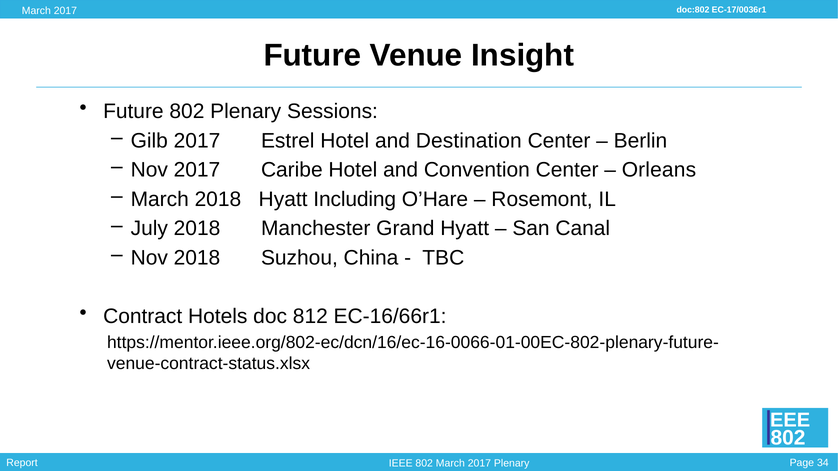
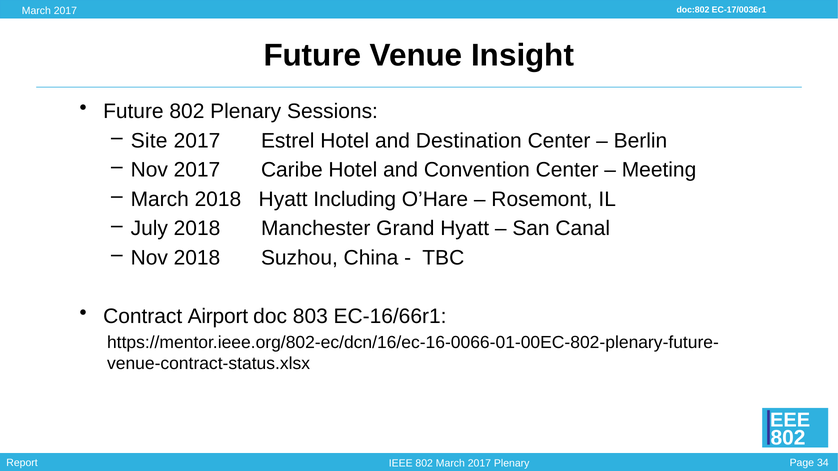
Gilb: Gilb -> Site (149, 141)
Orleans: Orleans -> Meeting (659, 170)
Hotels: Hotels -> Airport (218, 317)
812: 812 -> 803 (310, 317)
